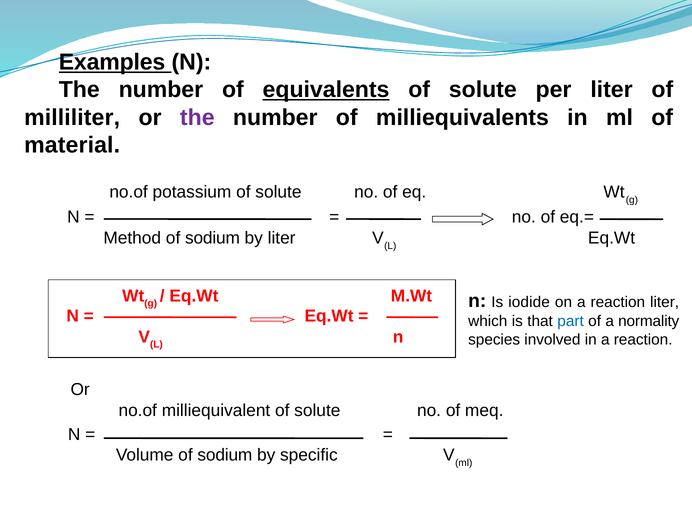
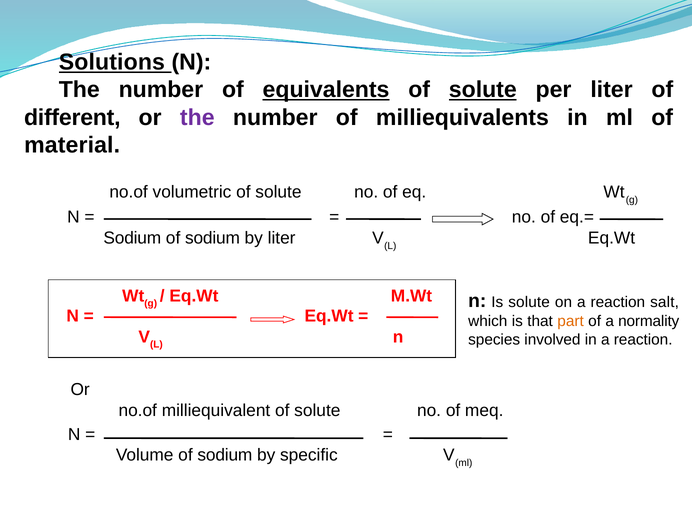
Examples: Examples -> Solutions (112, 62)
solute underline: none -> present (483, 90)
milliliter: milliliter -> different (72, 118)
potassium: potassium -> volumetric (192, 192)
Method: Method -> Sodium (132, 238)
Is iodide: iodide -> solute (529, 302)
reaction liter: liter -> salt (665, 302)
part colour: blue -> orange (571, 321)
